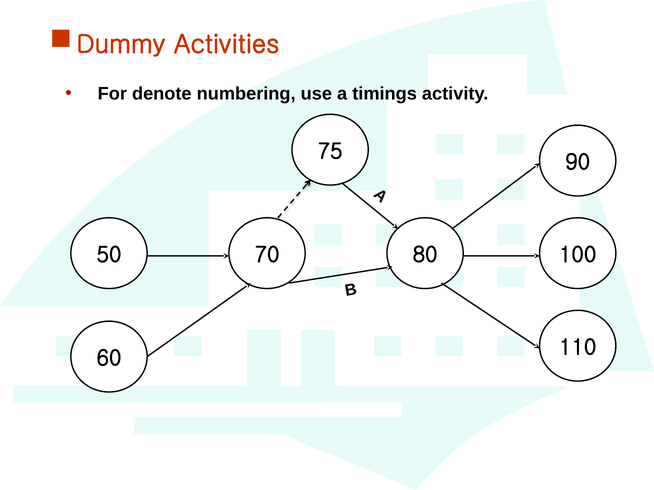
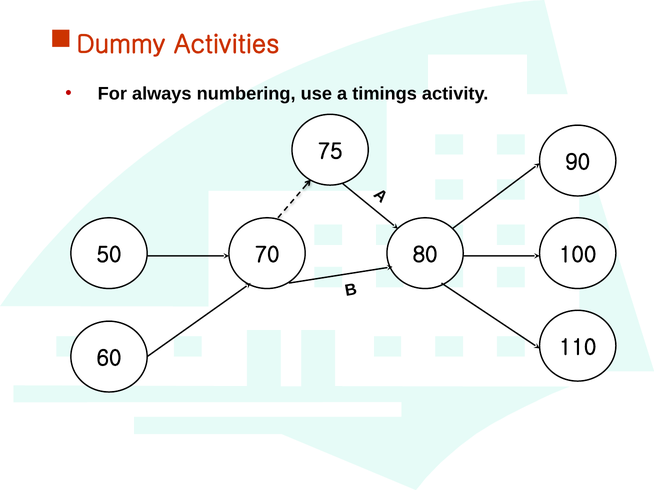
denote: denote -> always (162, 94)
